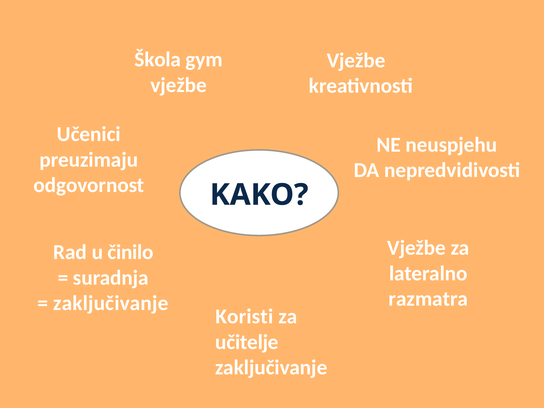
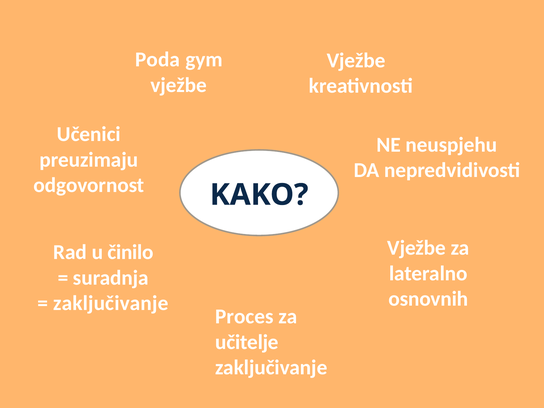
Škola: Škola -> Poda (158, 60)
razmatra: razmatra -> osnovnih (428, 299)
Koristi: Koristi -> Proces (244, 317)
